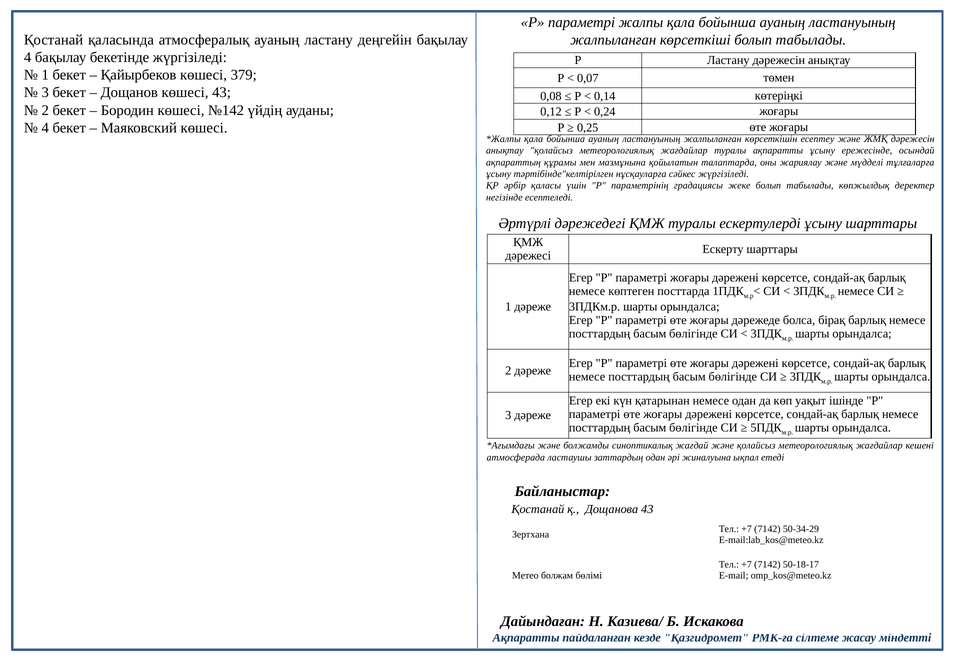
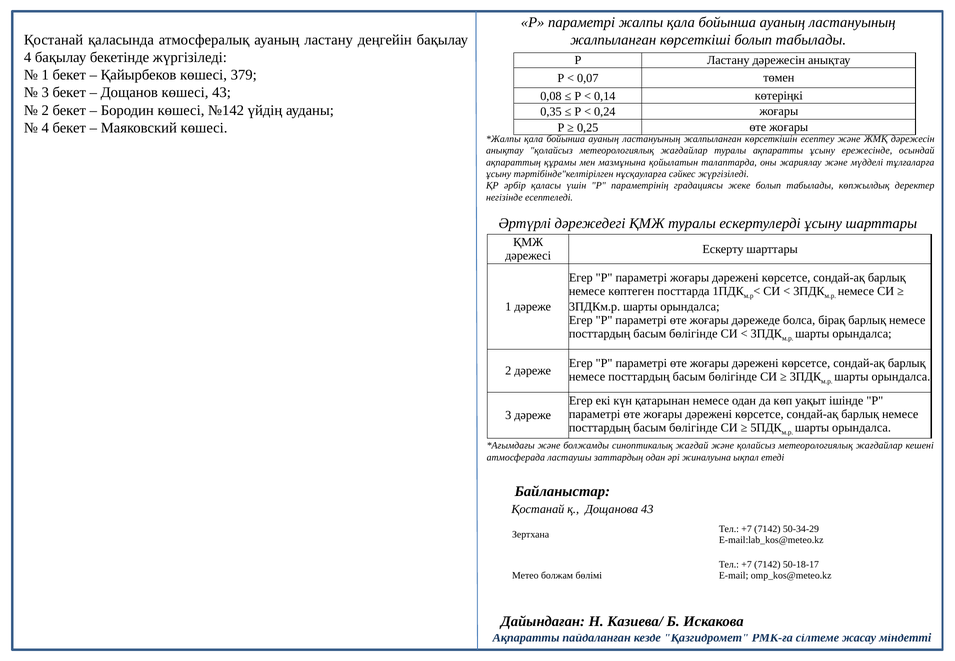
0,12: 0,12 -> 0,35 (551, 112)
